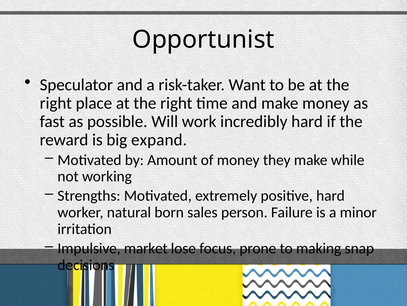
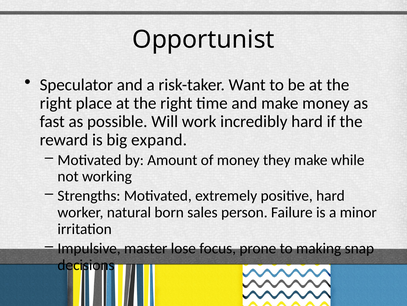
market: market -> master (146, 248)
